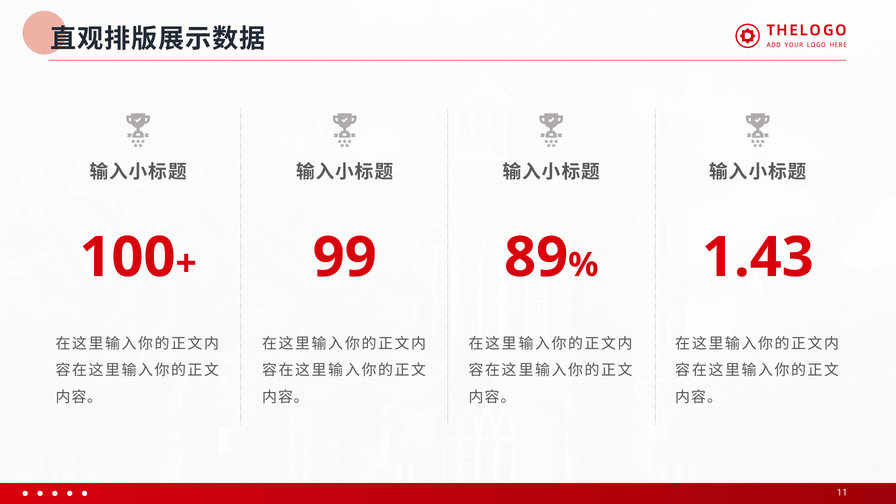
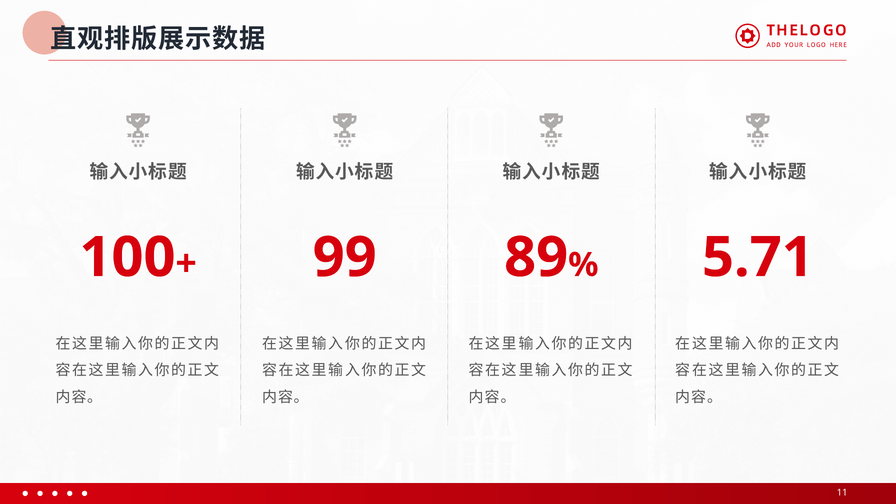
1.43: 1.43 -> 5.71 (758, 258)
